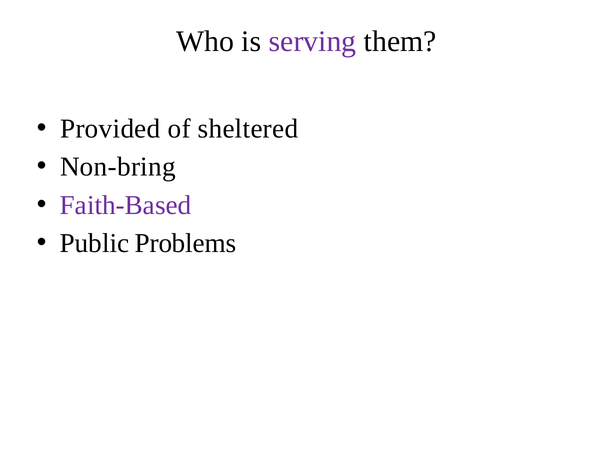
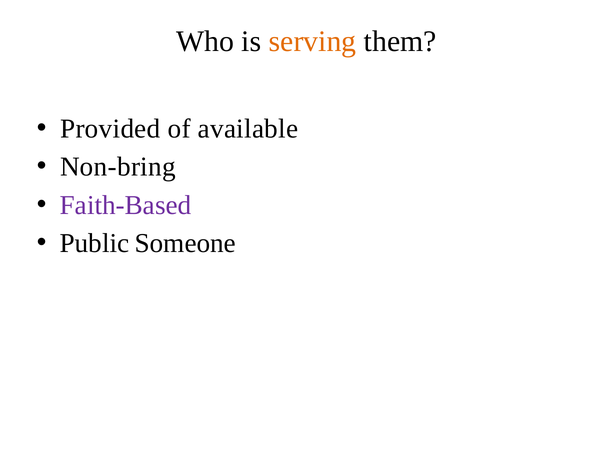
serving colour: purple -> orange (313, 41)
sheltered: sheltered -> available (248, 129)
Problems: Problems -> Someone (185, 243)
